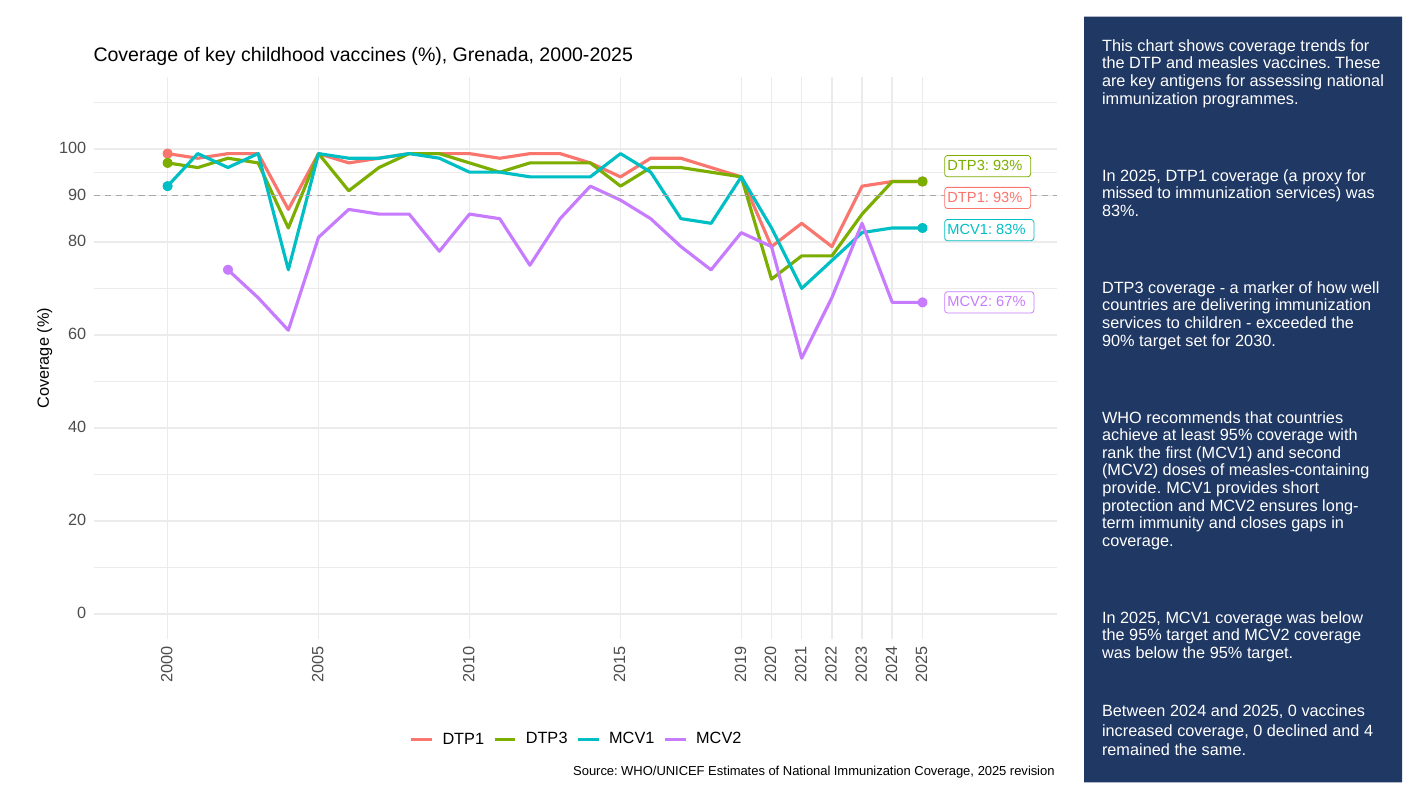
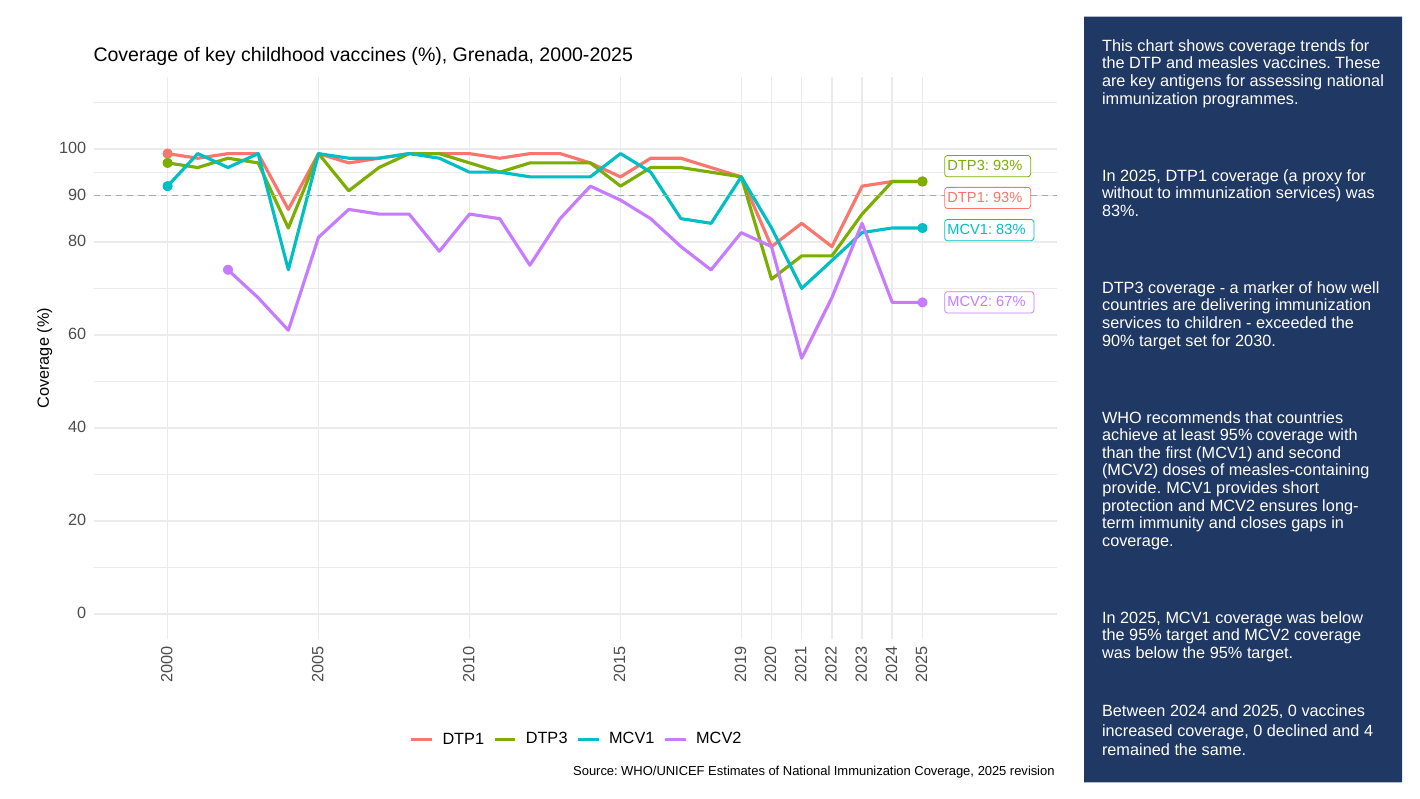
missed: missed -> without (1128, 193)
rank: rank -> than (1118, 453)
